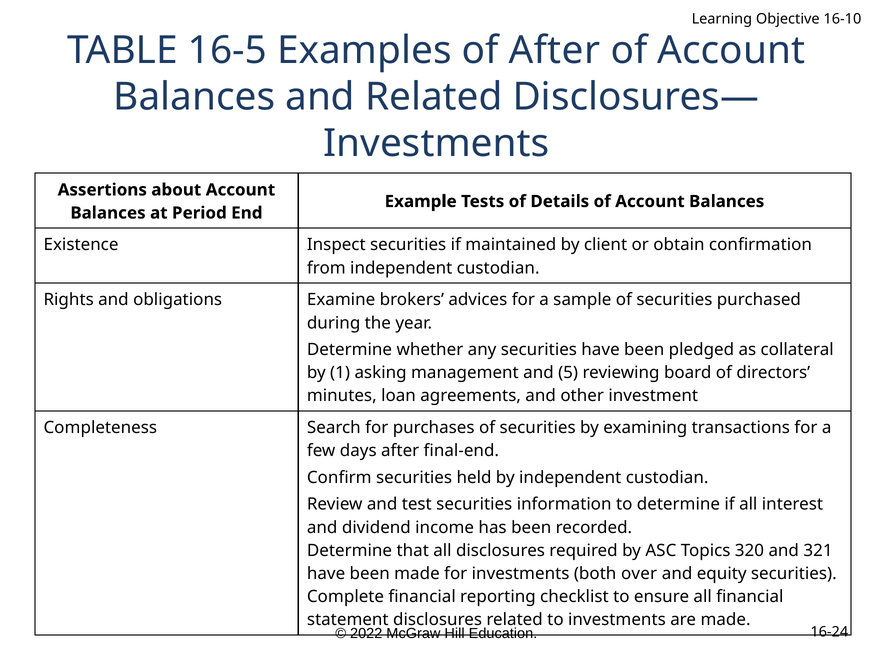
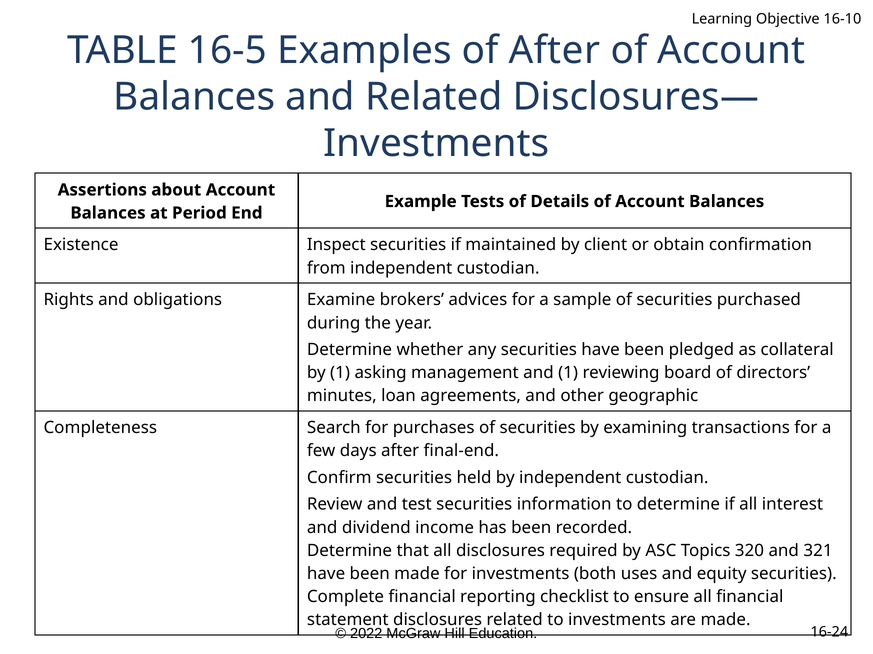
and 5: 5 -> 1 (568, 373)
investment: investment -> geographic (653, 396)
over: over -> uses (639, 574)
